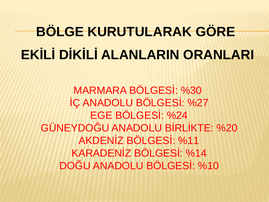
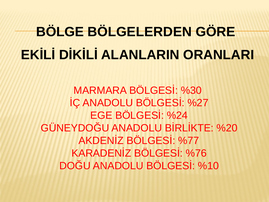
KURUTULARAK: KURUTULARAK -> BÖLGELERDEN (140, 32)
%11: %11 -> %77 (189, 140)
%14: %14 -> %76 (196, 153)
